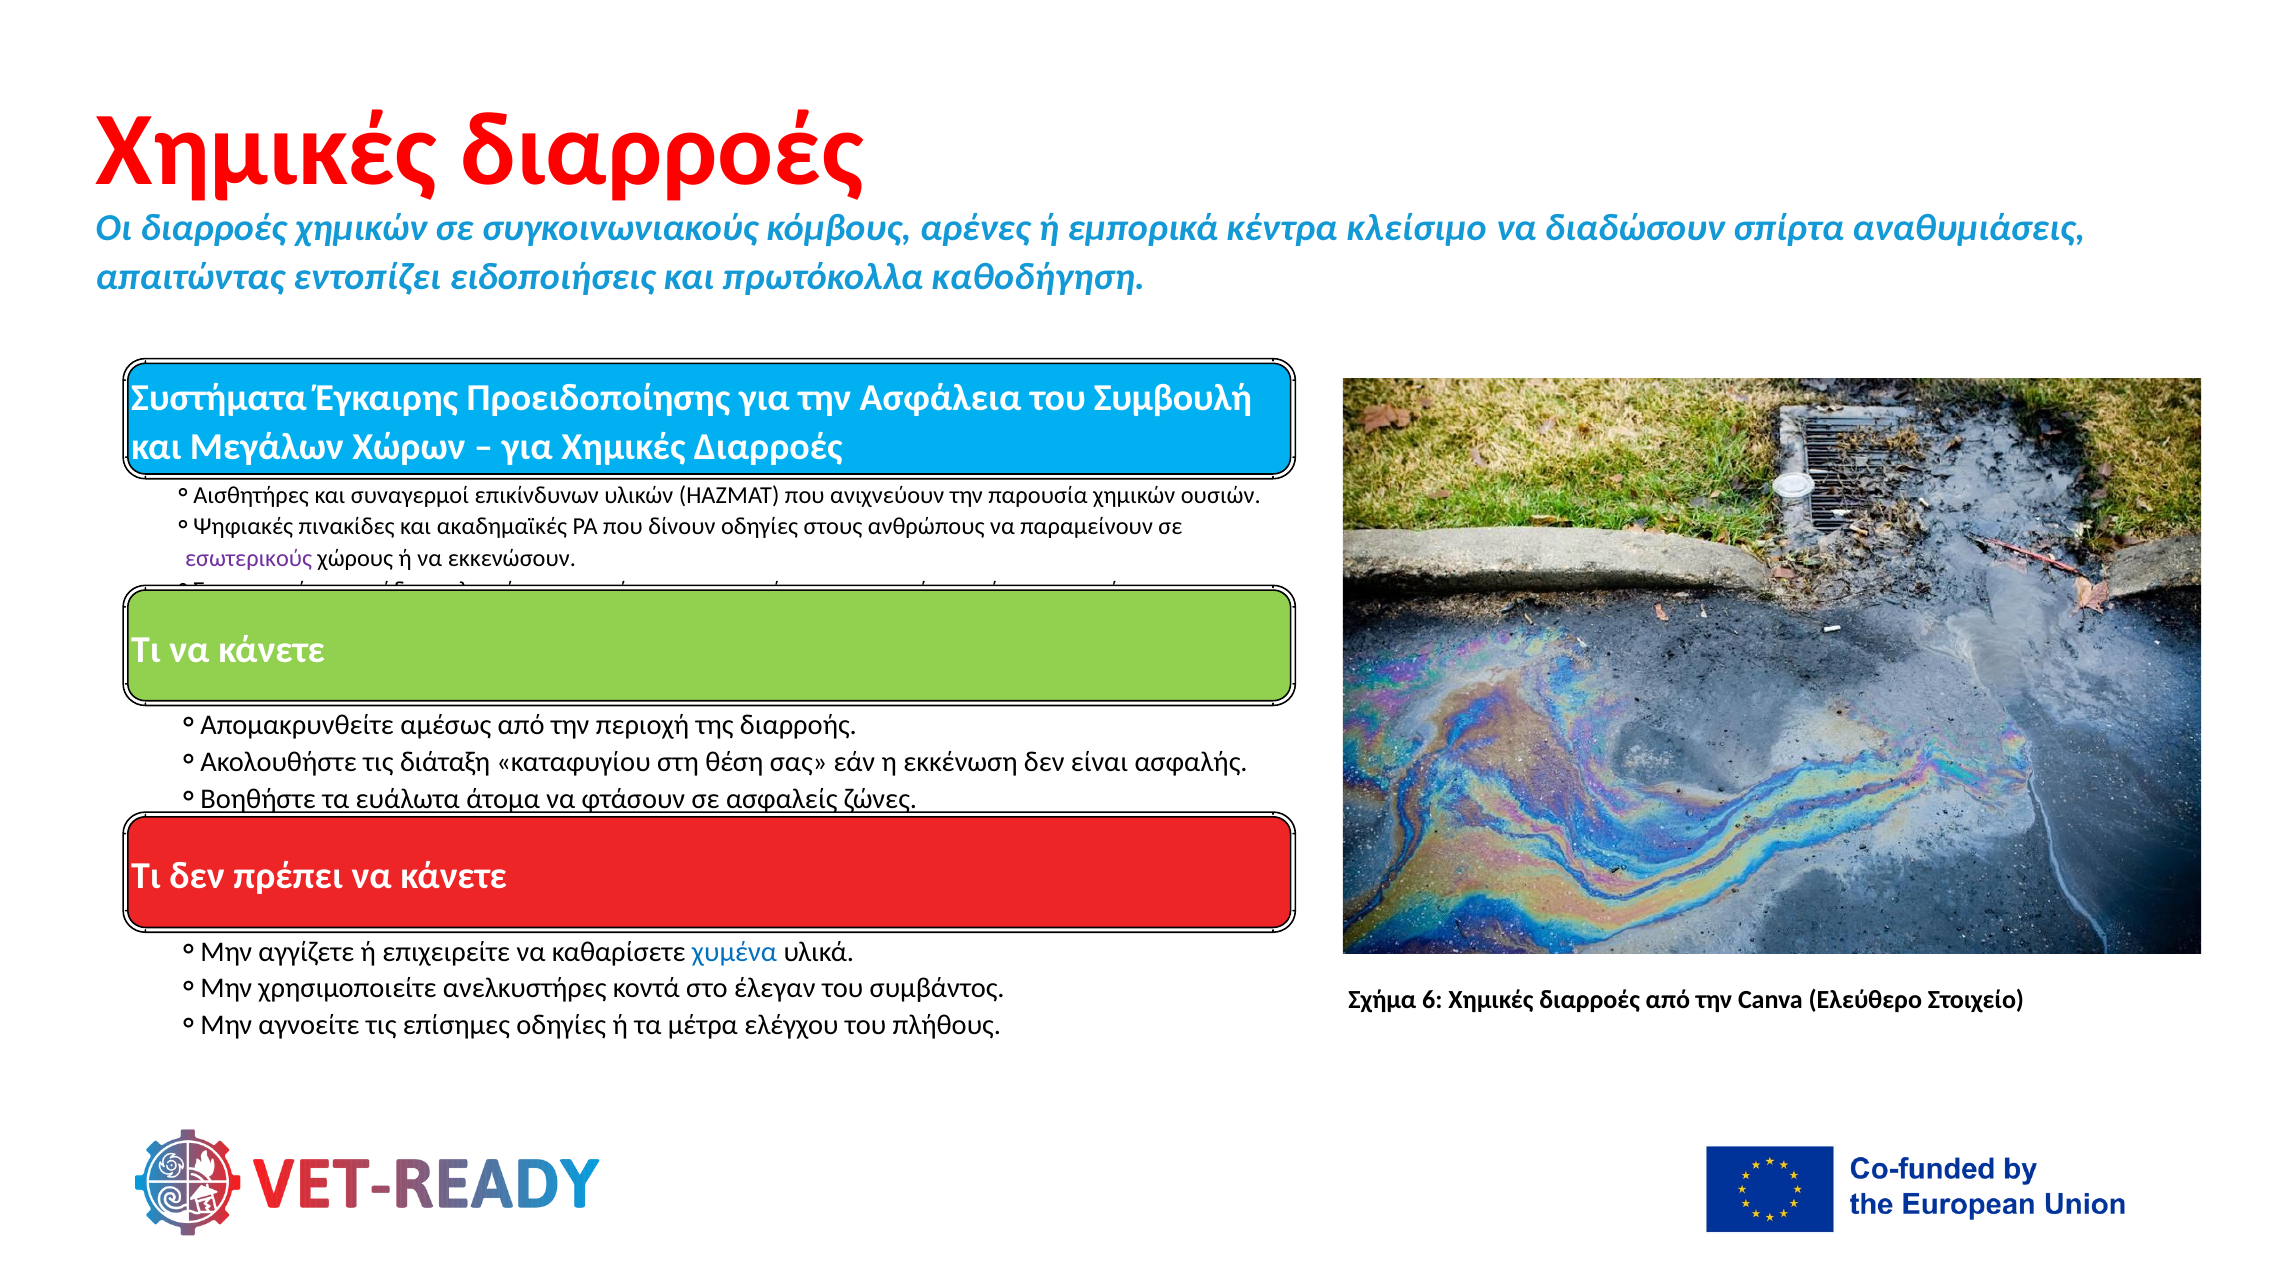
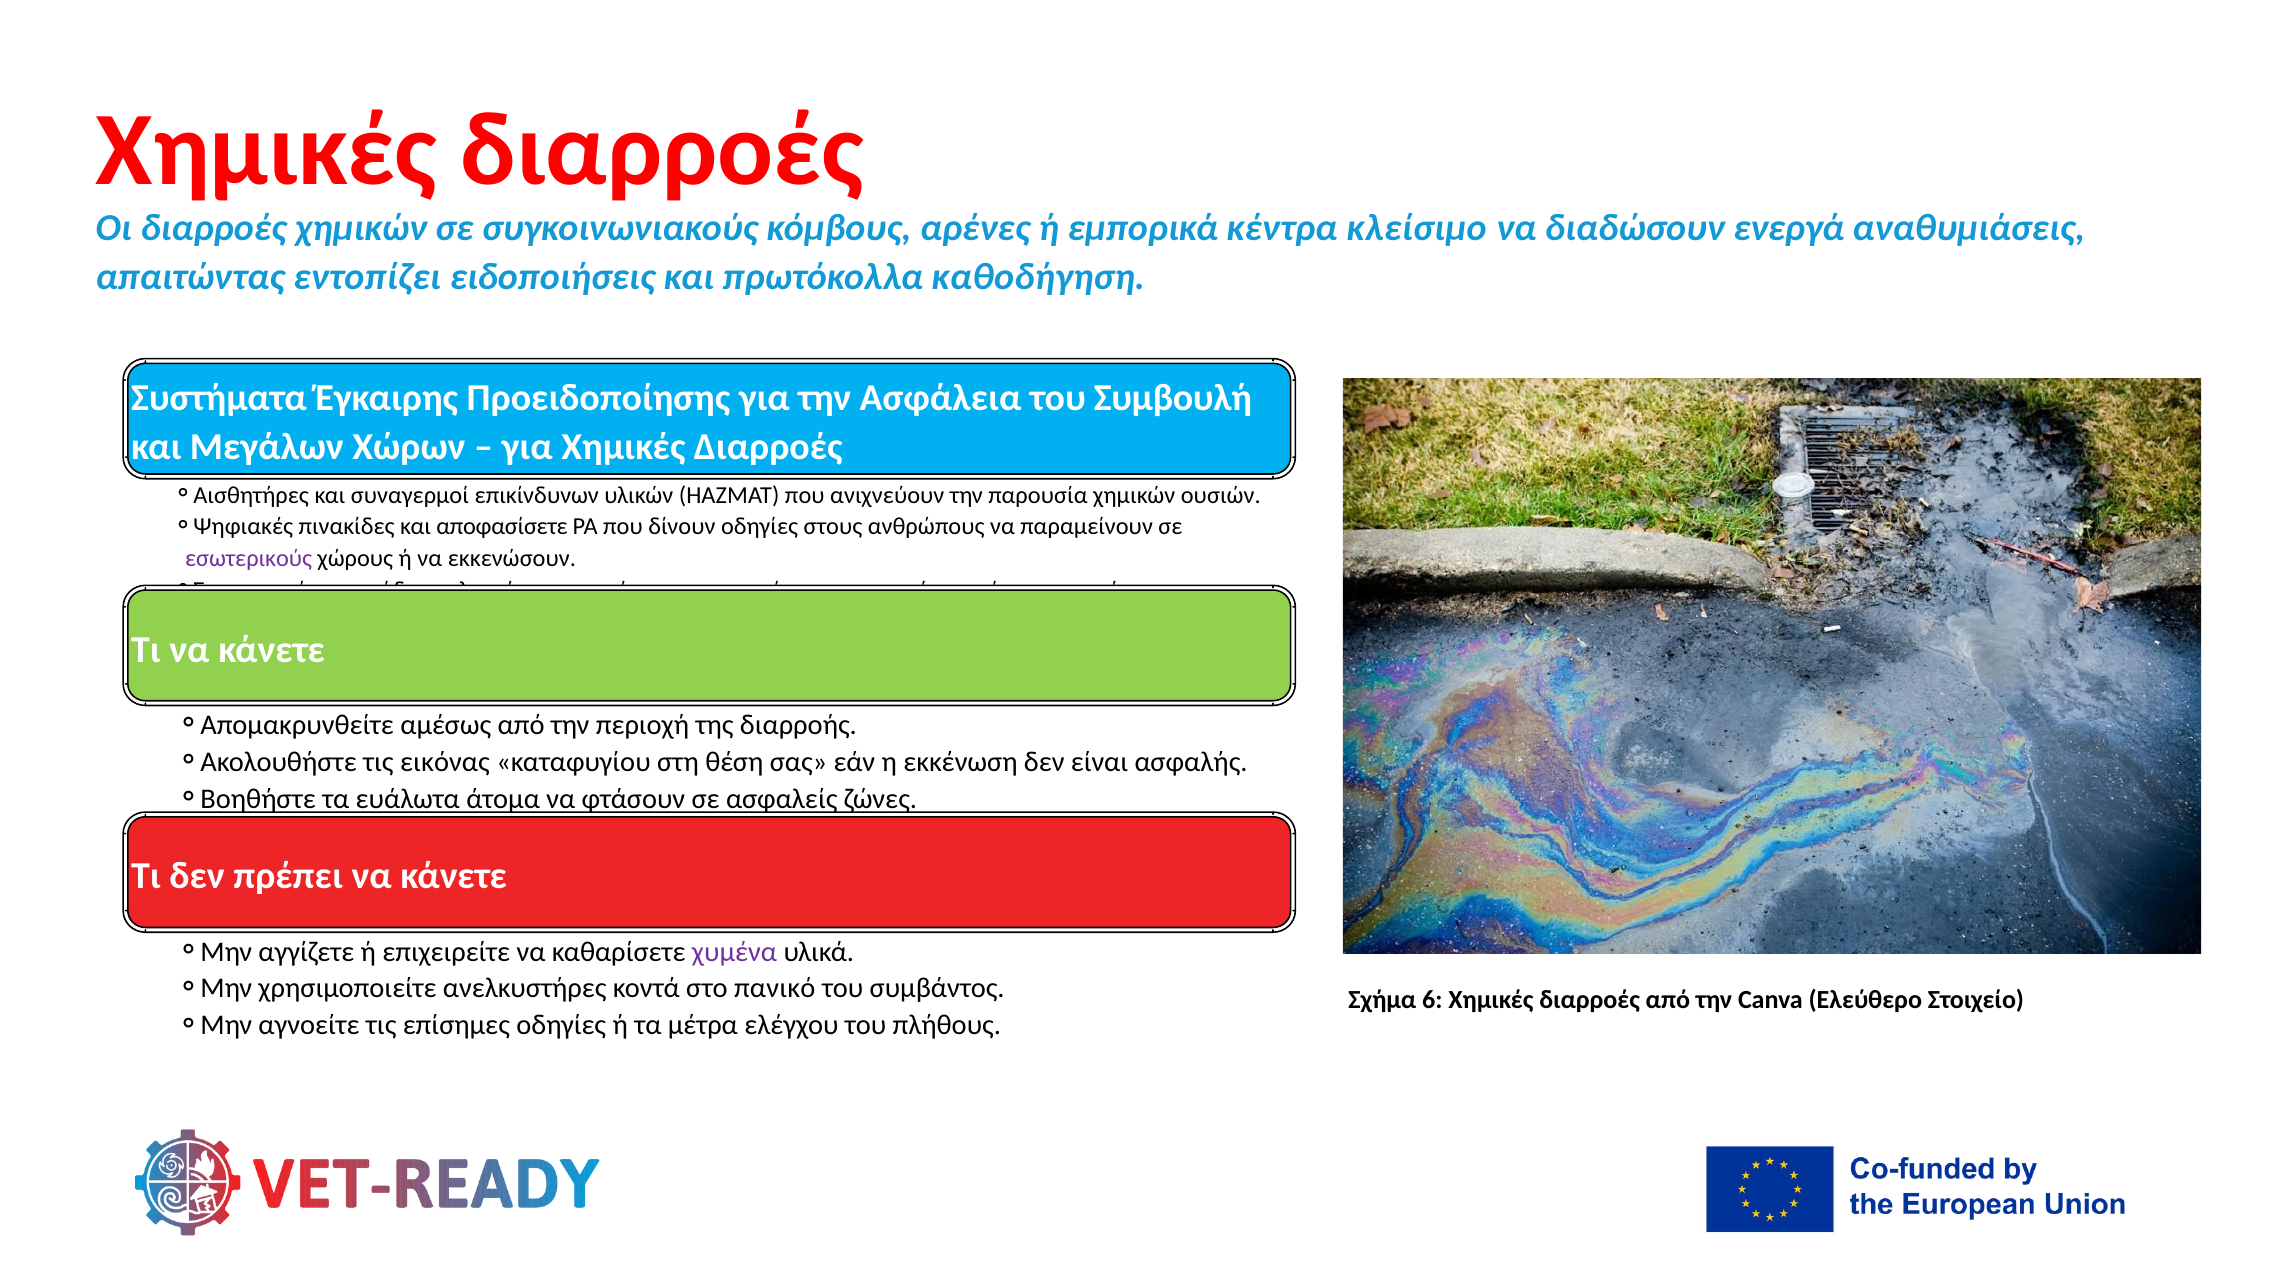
σπίρτα: σπίρτα -> ενεργά (1789, 228)
ακαδημαϊκές: ακαδημαϊκές -> αποφασίσετε (502, 527)
διάταξη: διάταξη -> εικόνας (445, 762)
χυμένα colour: blue -> purple (735, 952)
έλεγαν: έλεγαν -> πανικό (775, 988)
